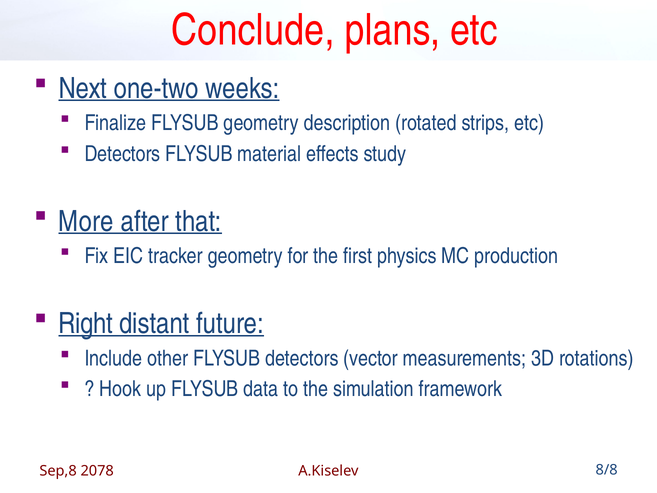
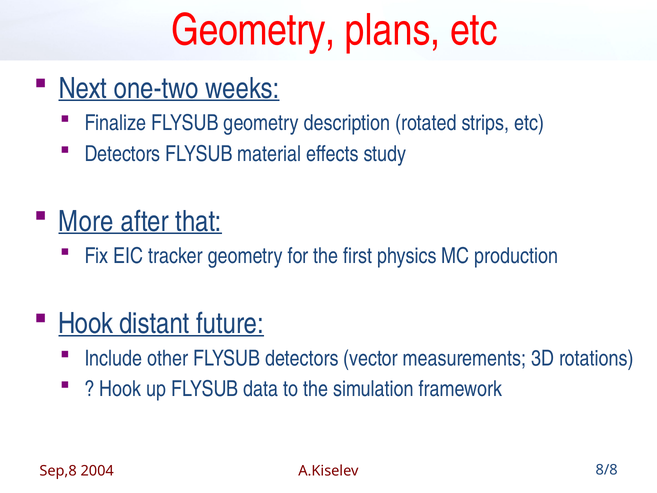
Conclude: Conclude -> Geometry (253, 30)
Right: Right -> Hook (86, 324)
2078: 2078 -> 2004 (97, 471)
